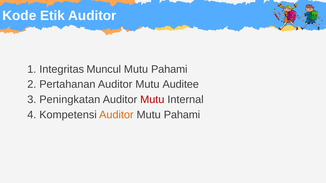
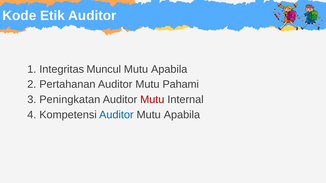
Pahami: Pahami -> Apabila (169, 69)
Auditee: Auditee -> Pahami (181, 85)
Auditor colour: orange -> blue (116, 115)
Pahami: Pahami -> Apabila (182, 115)
